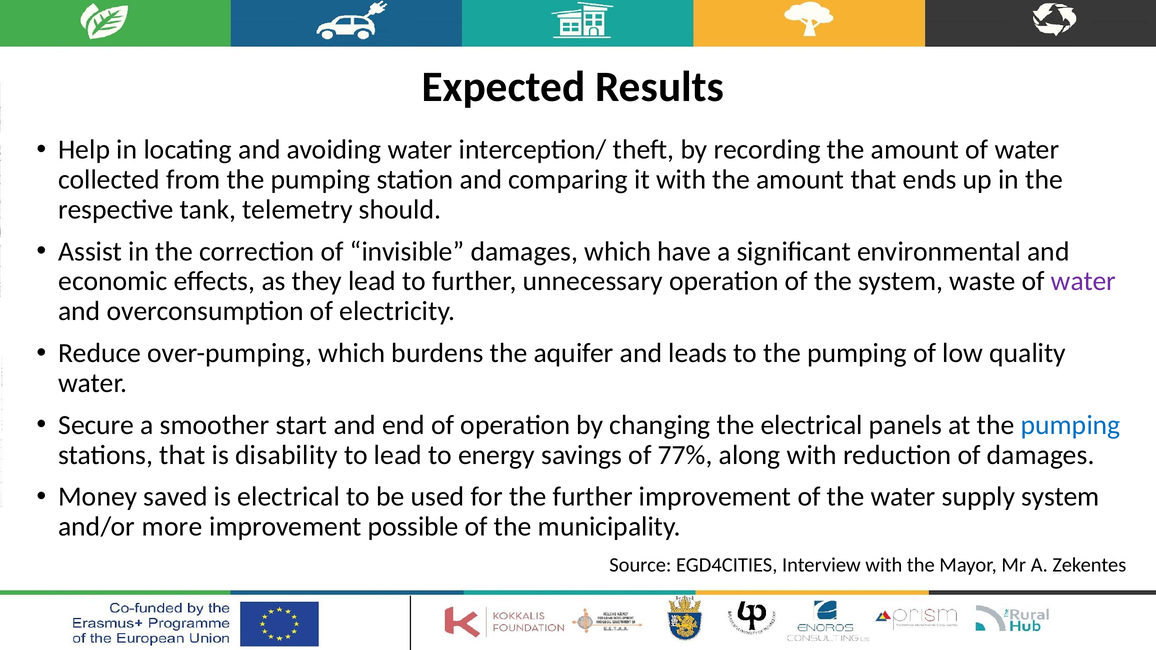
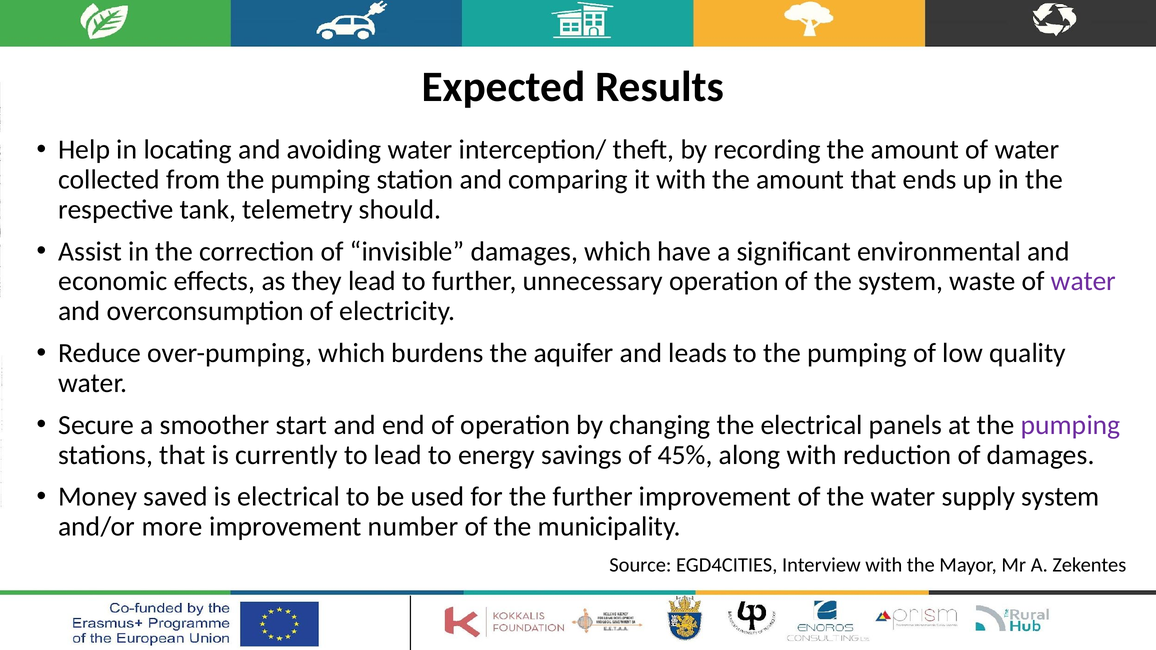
pumping colour: blue -> purple (1071, 425)
disability: disability -> currently (286, 455)
77%: 77% -> 45% (685, 455)
possible: possible -> number (413, 527)
